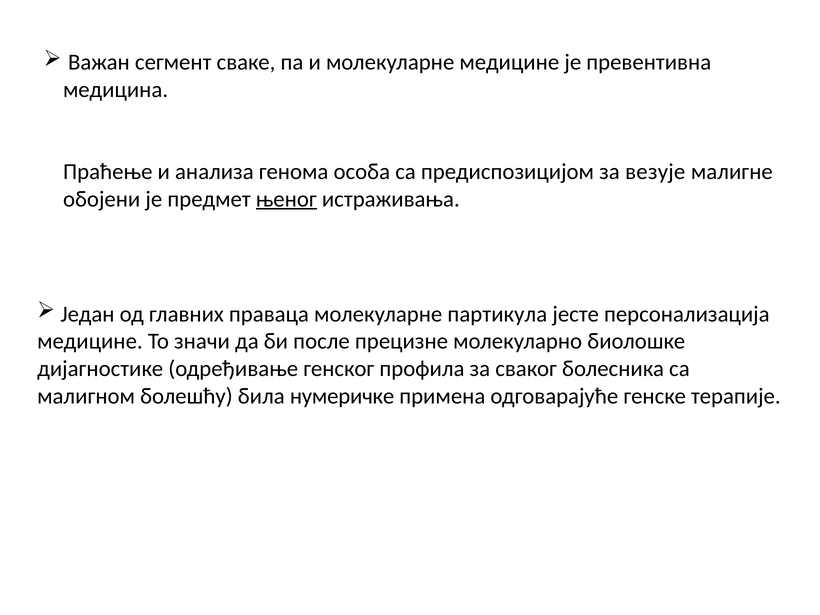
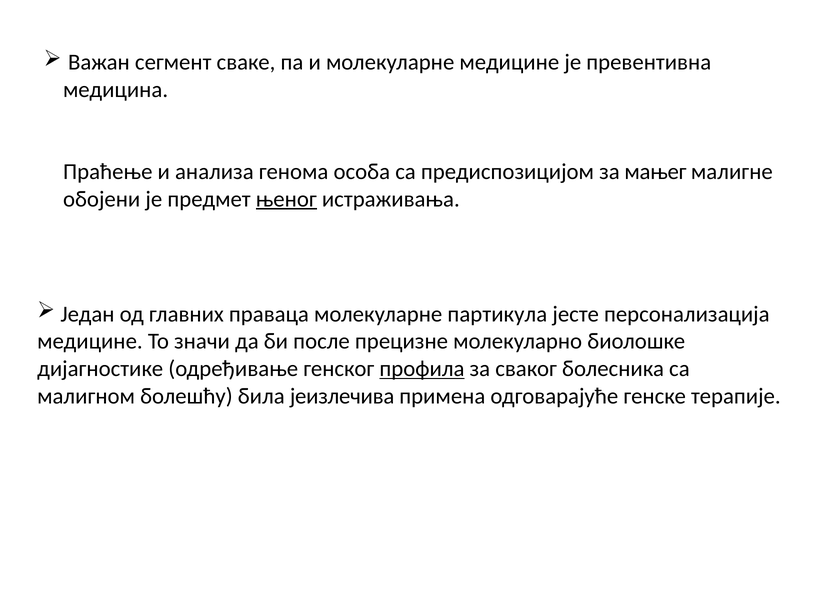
везује: везује -> мањег (655, 172)
профила underline: none -> present (422, 369)
нумеричке: нумеричке -> јеизлечива (342, 396)
